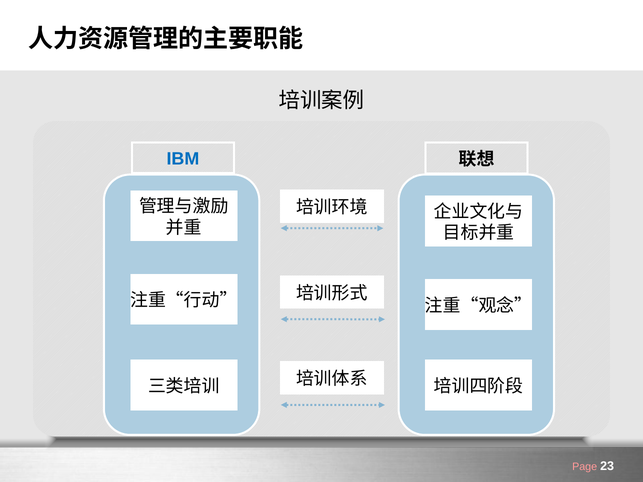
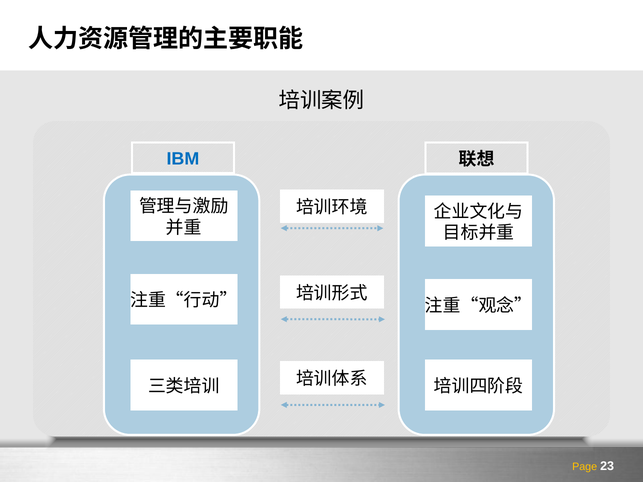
Page colour: pink -> yellow (585, 467)
